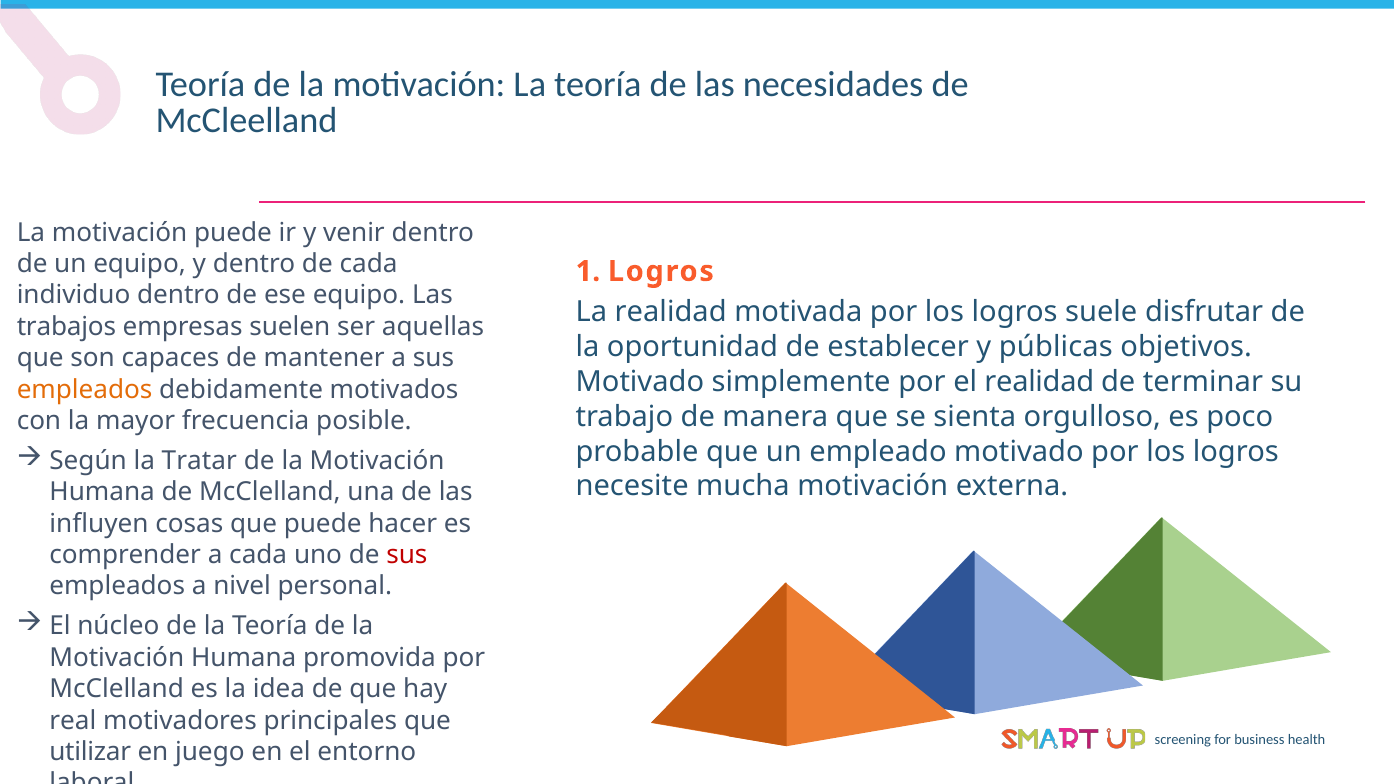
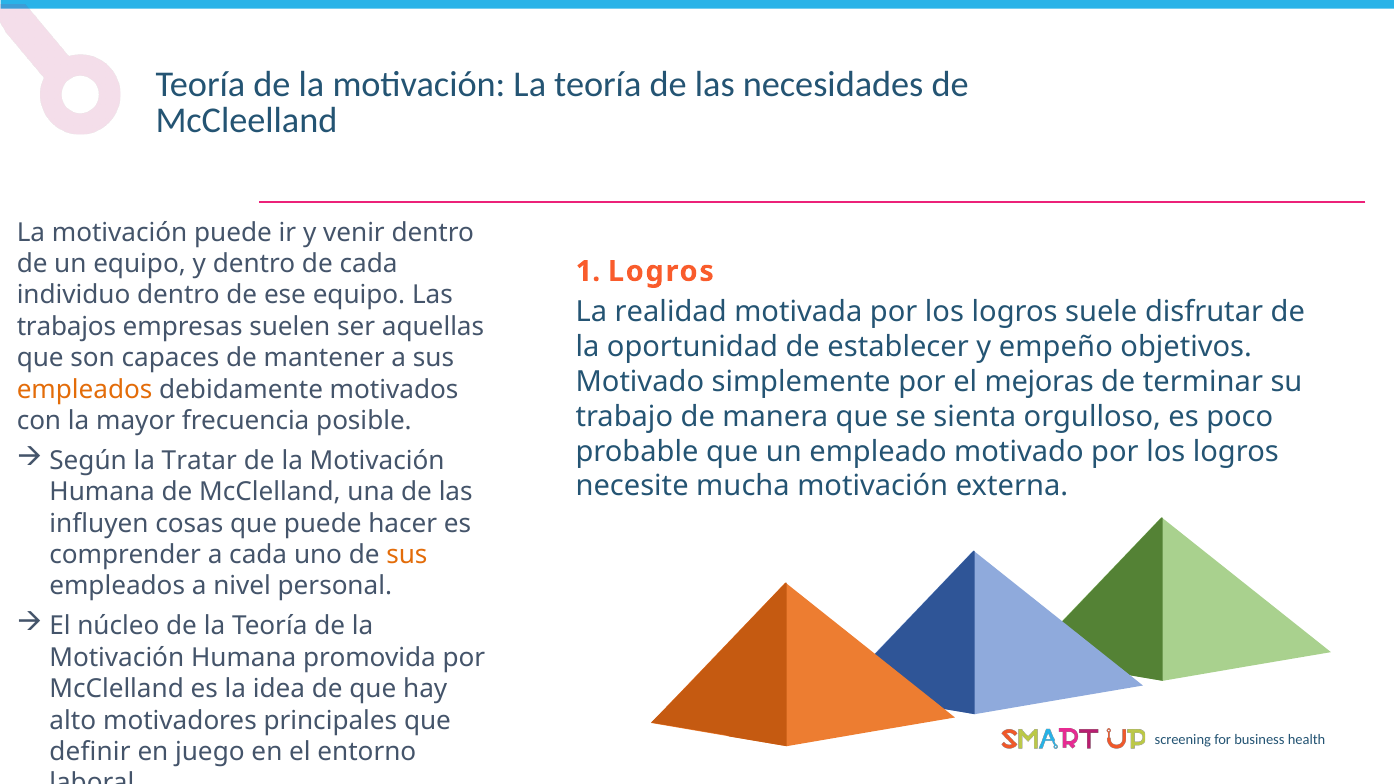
públicas: públicas -> empeño (1056, 347)
el realidad: realidad -> mejoras (1039, 382)
sus colour: red -> orange (407, 555)
real: real -> alto (73, 721)
utilizar: utilizar -> definir (90, 752)
